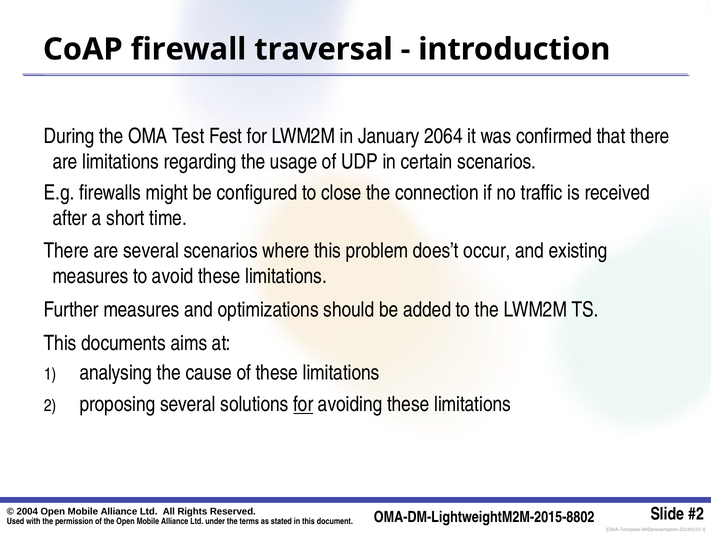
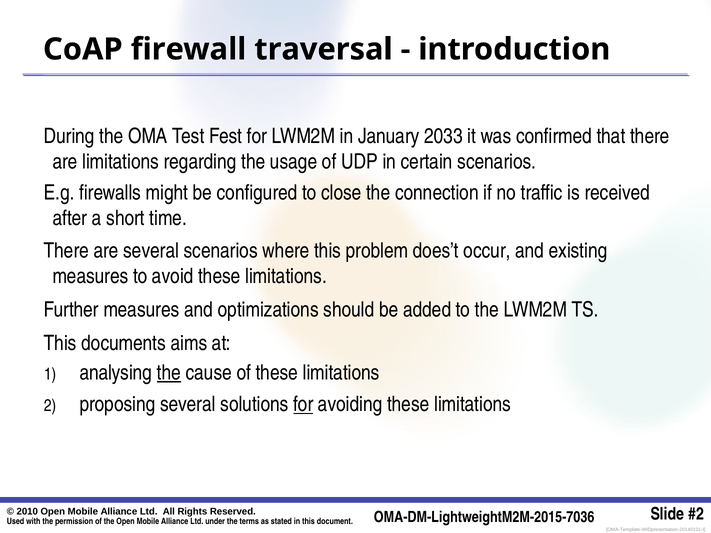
2064: 2064 -> 2033 (443, 136)
the underline: none -> present (169, 373)
2004: 2004 -> 2010 (27, 512)
OMA-DM-LightweightM2M-2015-8802: OMA-DM-LightweightM2M-2015-8802 -> OMA-DM-LightweightM2M-2015-7036 (484, 517)
